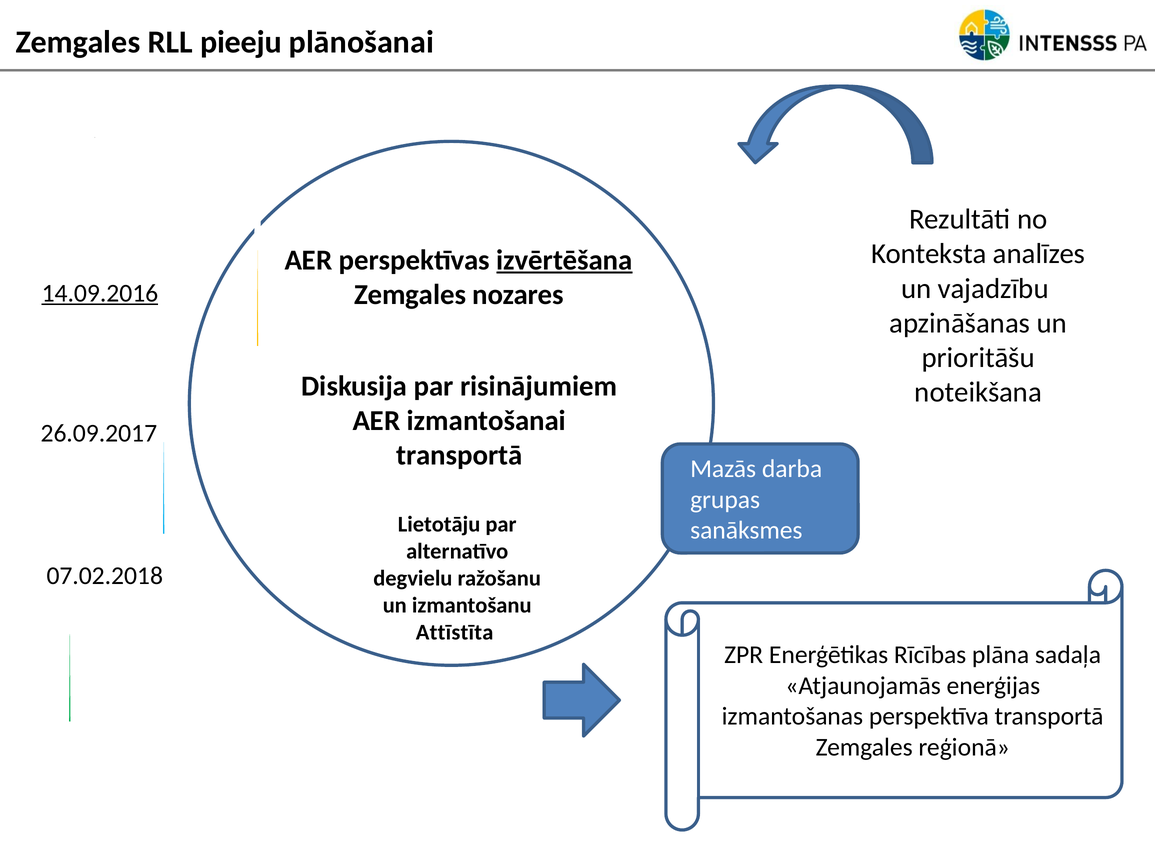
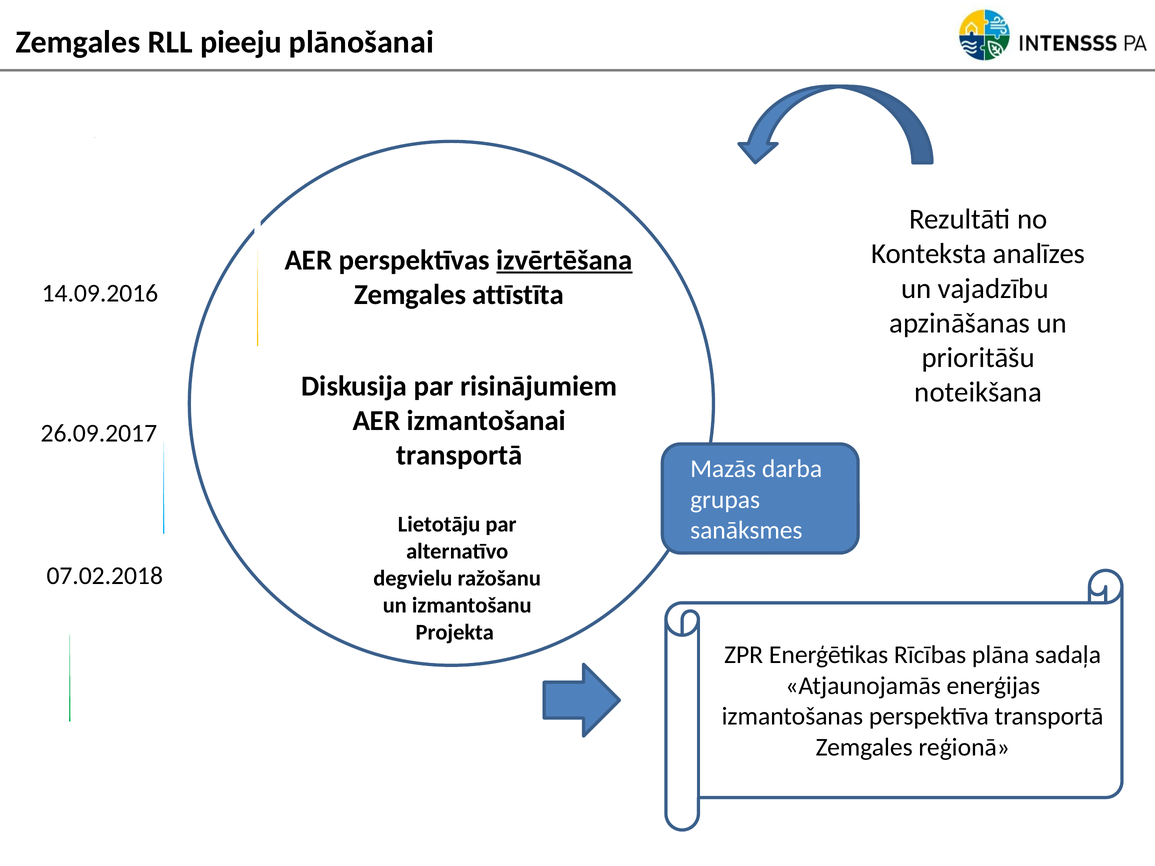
14.09.2016 underline: present -> none (100, 294)
nozares: nozares -> attīstīta (518, 295)
Attīstīta: Attīstīta -> Projekta (455, 632)
